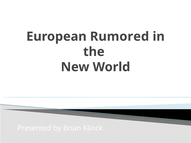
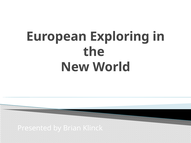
Rumored: Rumored -> Exploring (120, 37)
